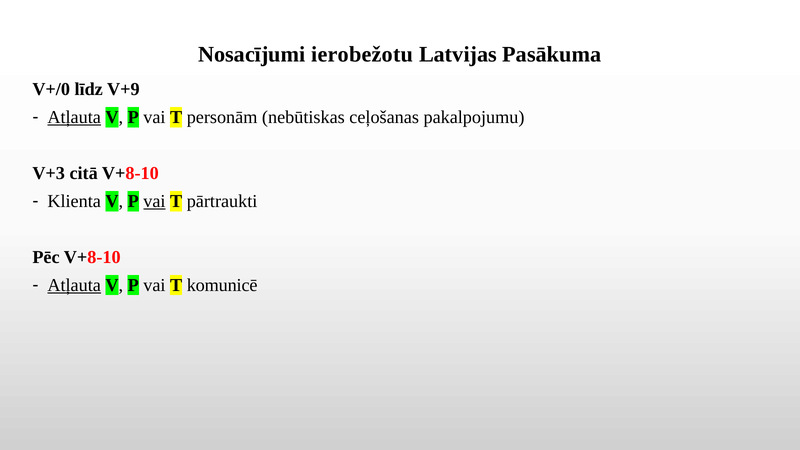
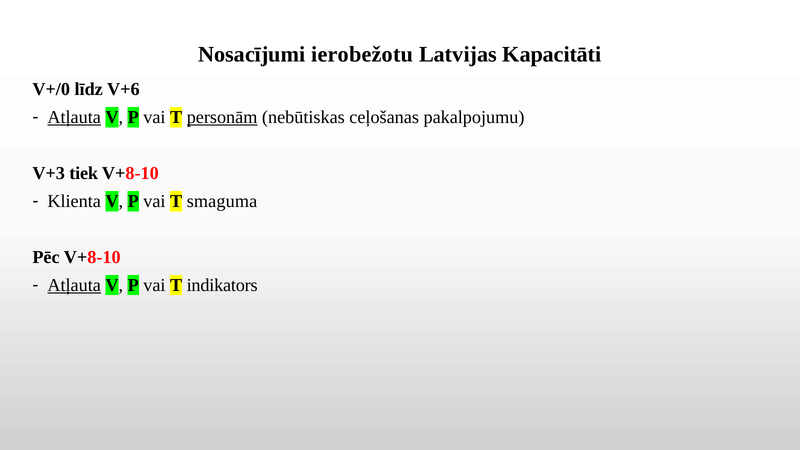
Pasākuma: Pasākuma -> Kapacitāti (552, 55)
V+9: V+9 -> V+6 (123, 89)
personām underline: none -> present (222, 117)
citā: citā -> tiek (84, 173)
vai underline: present -> none (154, 201)
pārtraukti: pārtraukti -> smaguma (222, 201)
komunicē: komunicē -> indikators (222, 285)
